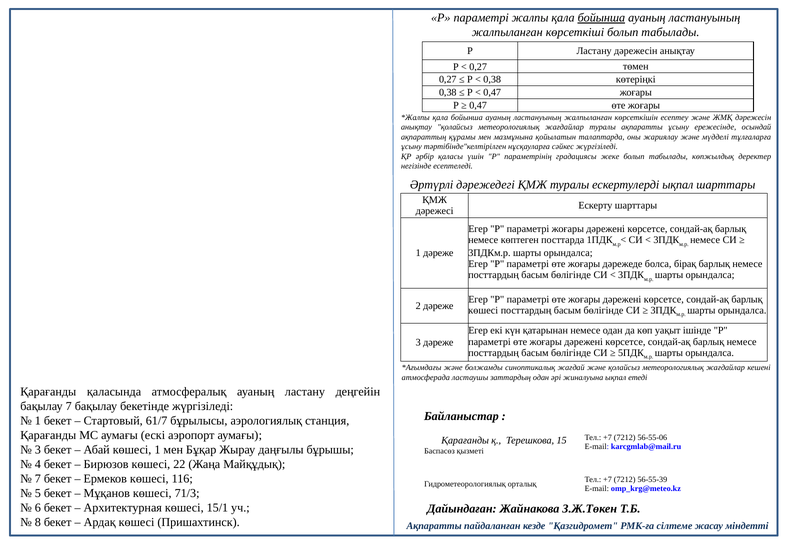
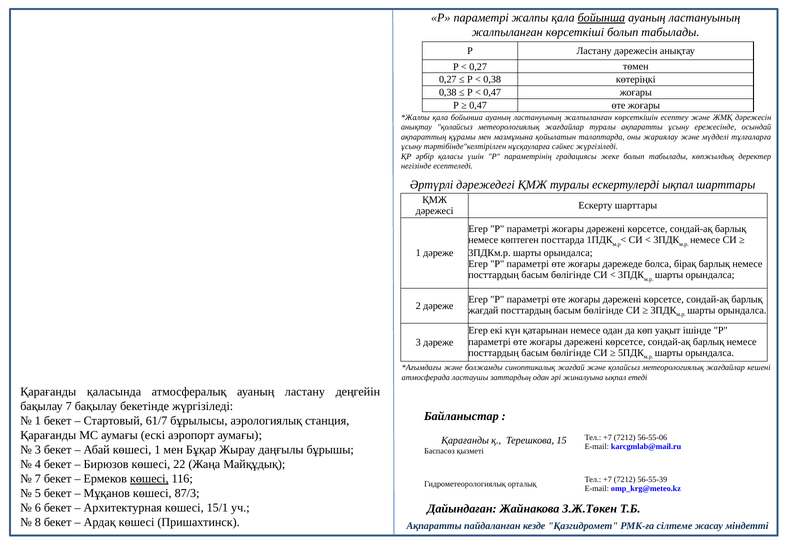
көшесі: көшесі -> жағдай (483, 311)
көшесі underline: none -> present (149, 479)
71/3: 71/3 -> 87/3 (187, 494)
